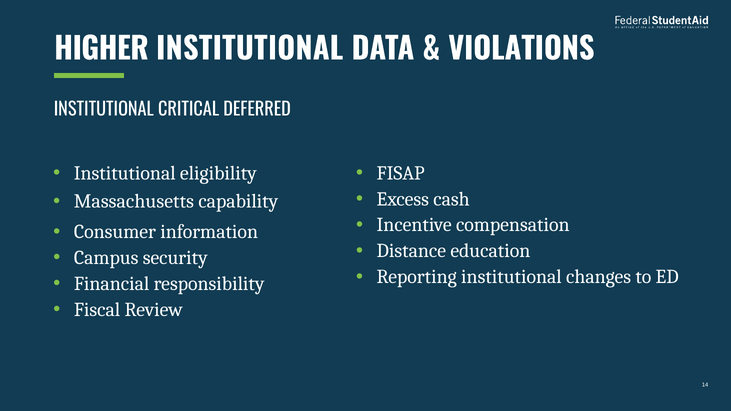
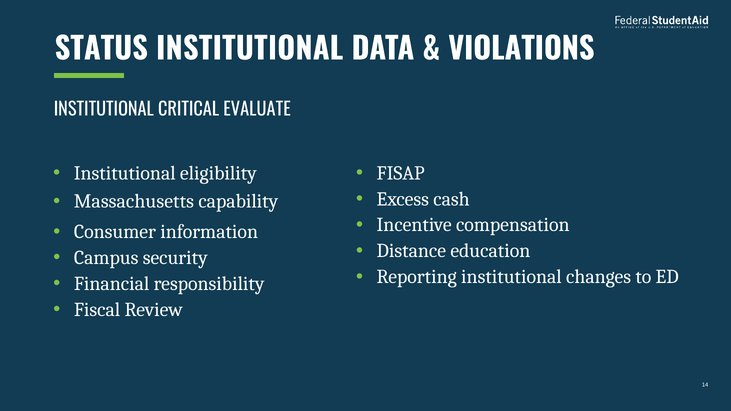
HIGHER: HIGHER -> STATUS (101, 49)
DEFERRED: DEFERRED -> EVALUATE (257, 110)
